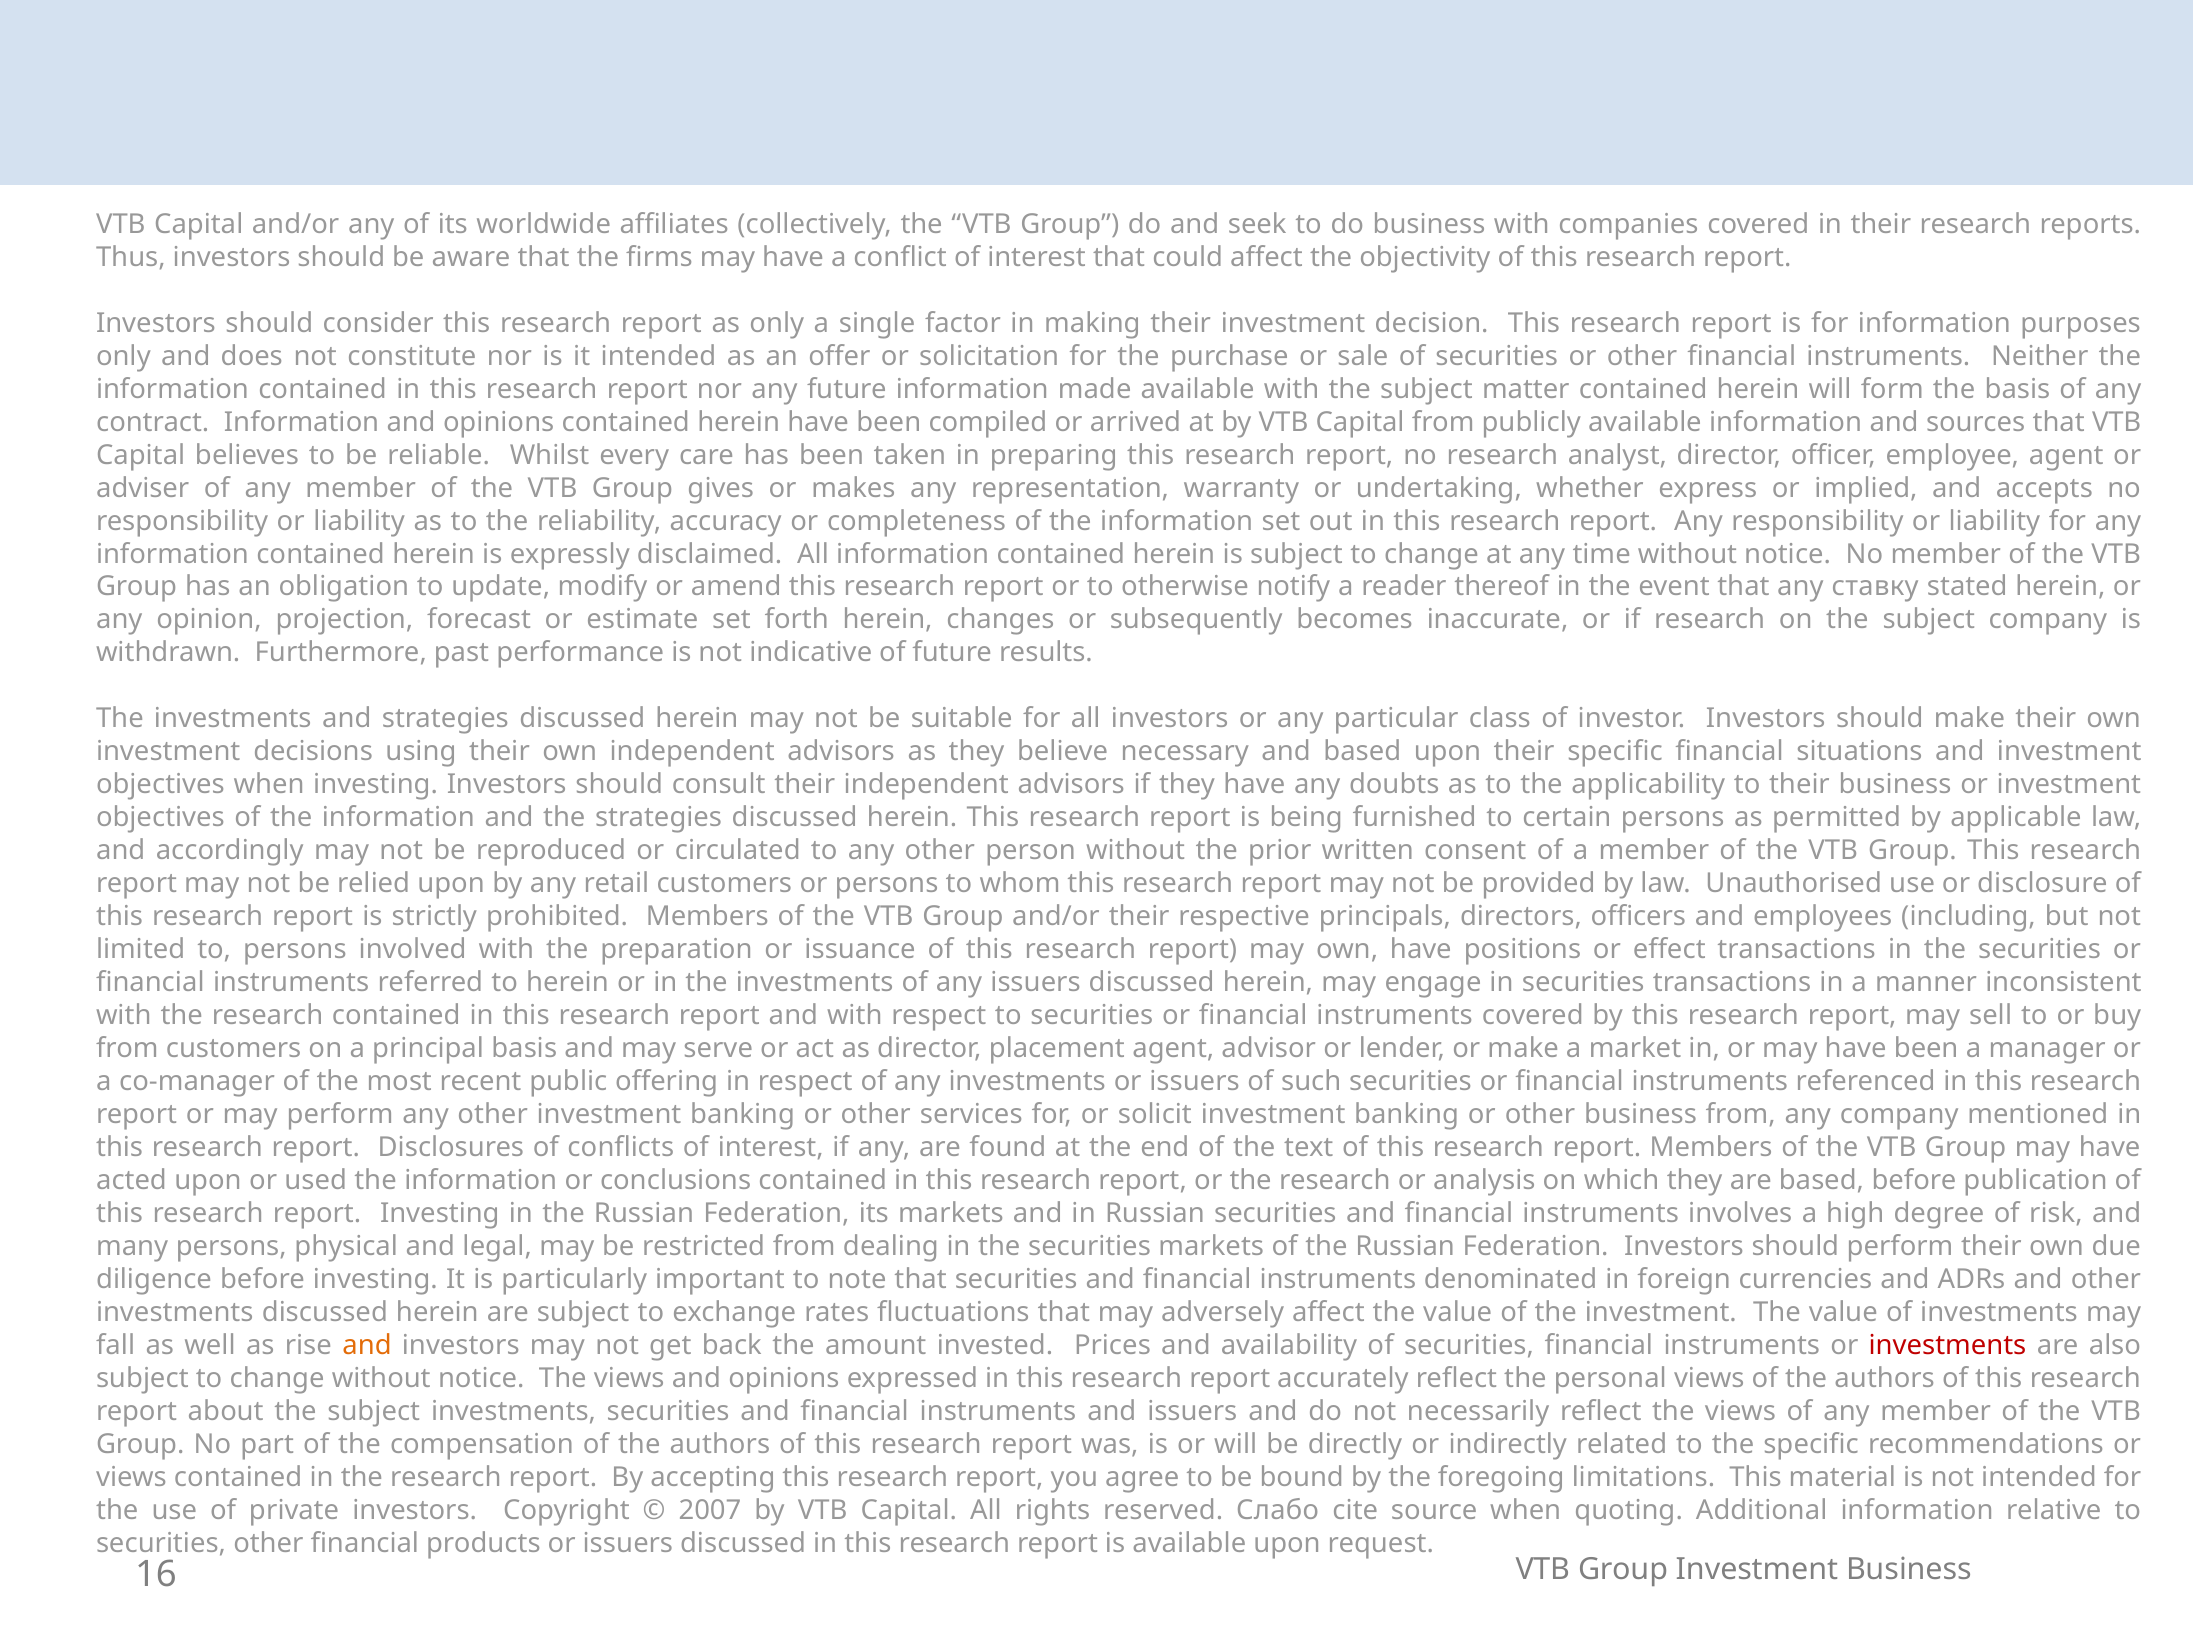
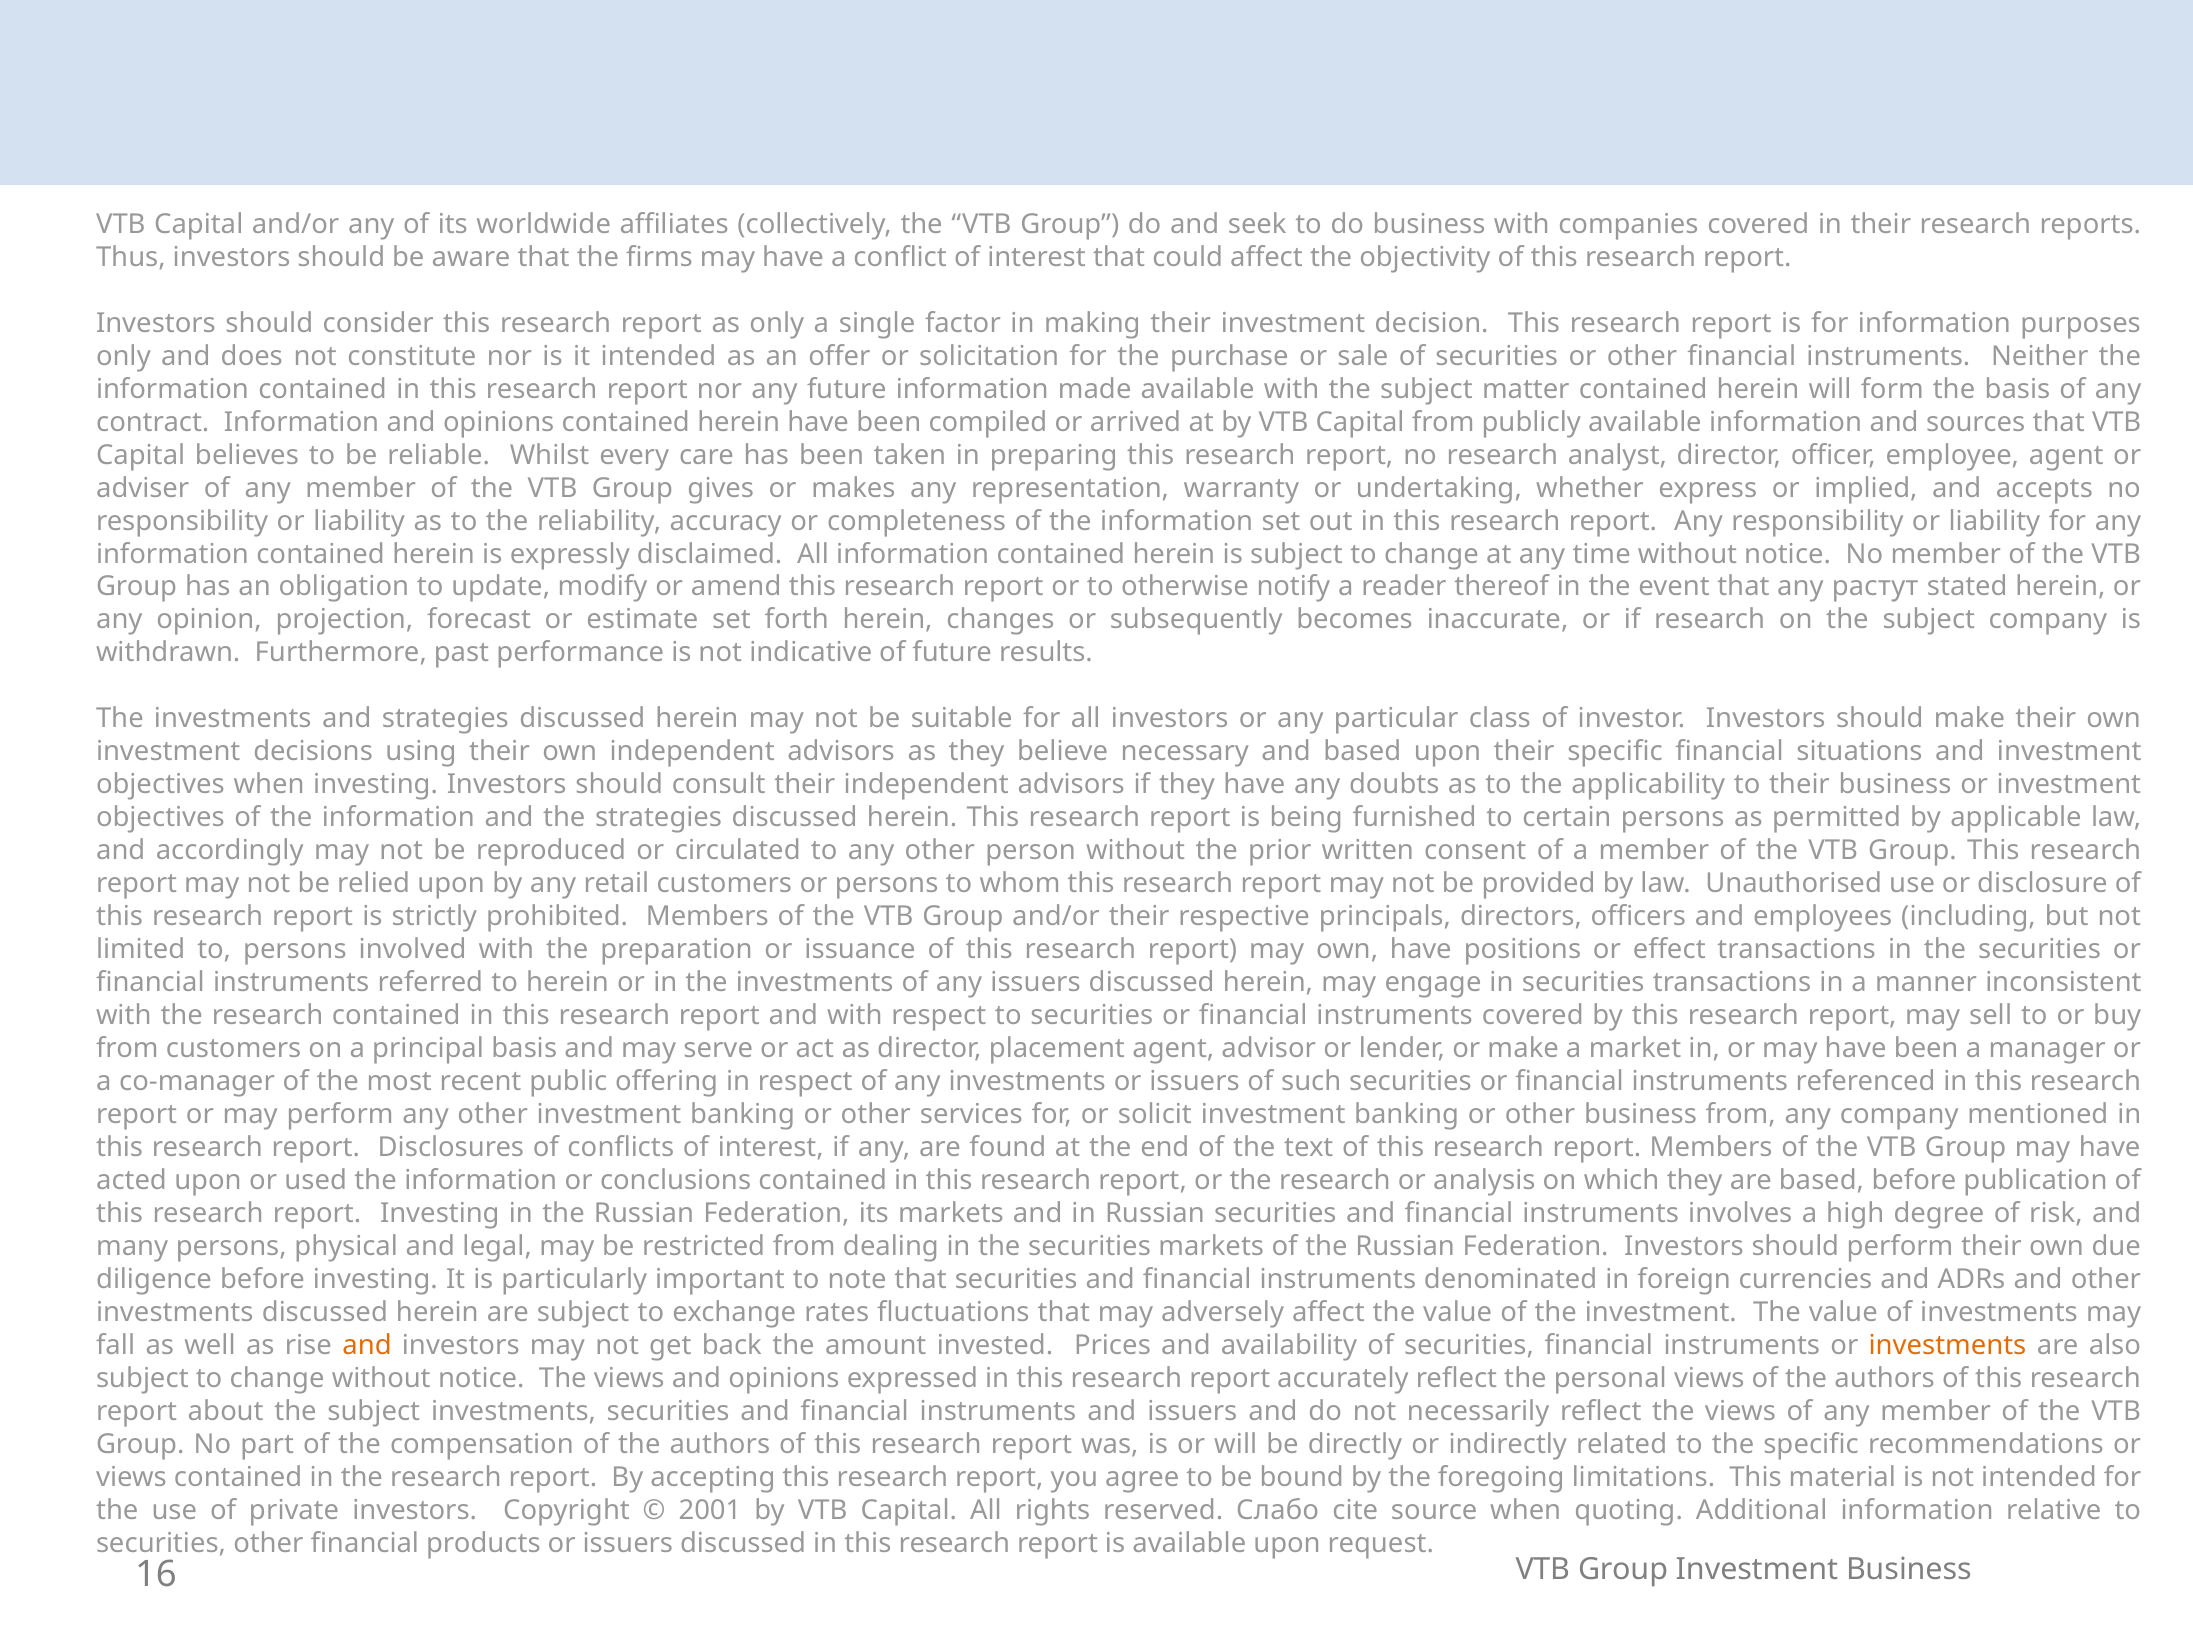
ставку: ставку -> растут (1875, 587)
investments colour: red -> orange (1947, 1345)
2007: 2007 -> 2001 (710, 1510)
